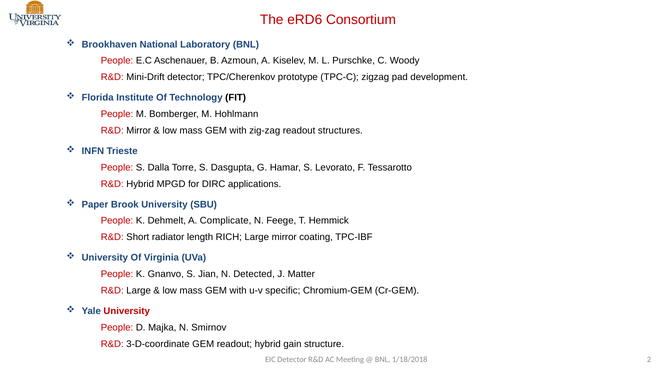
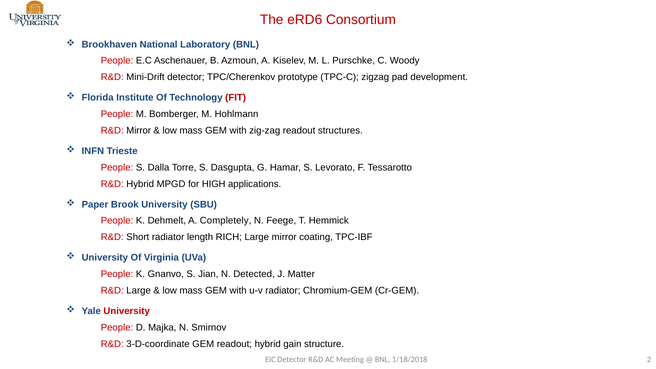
FIT colour: black -> red (236, 98)
DIRC: DIRC -> HIGH (214, 184)
Complicate: Complicate -> Completely (226, 221)
u-v specific: specific -> radiator (283, 291)
